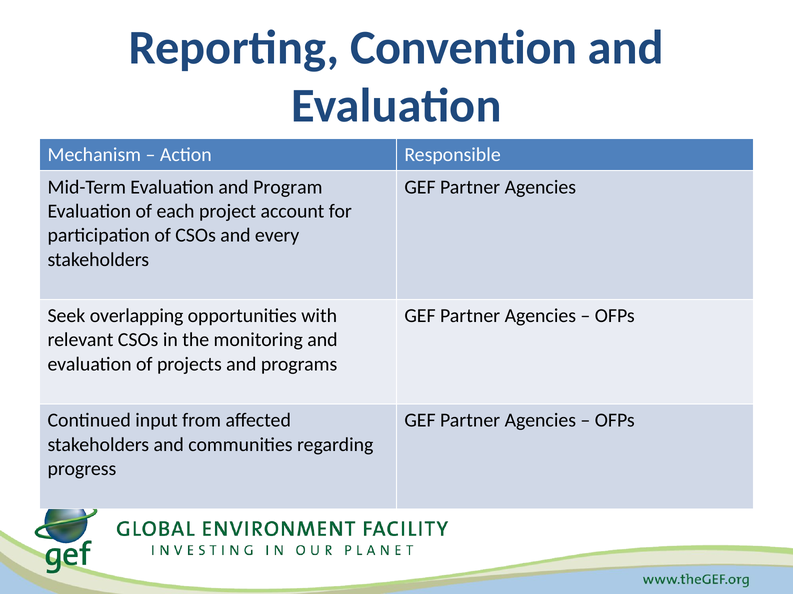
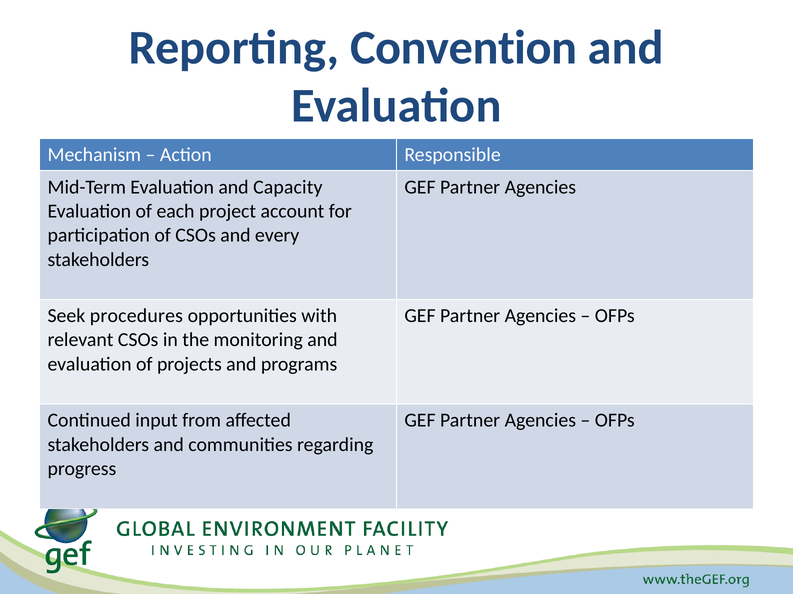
Program: Program -> Capacity (288, 187)
overlapping: overlapping -> procedures (136, 316)
